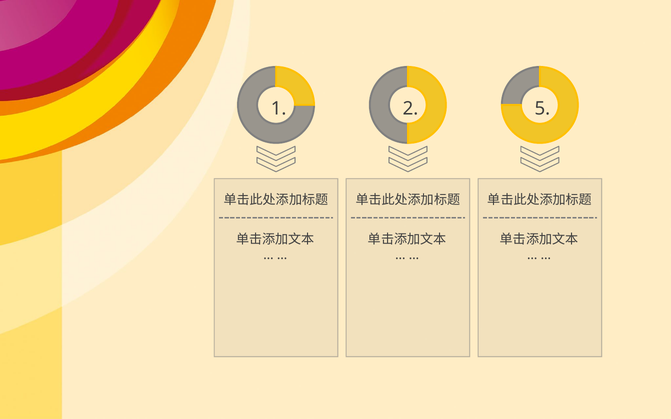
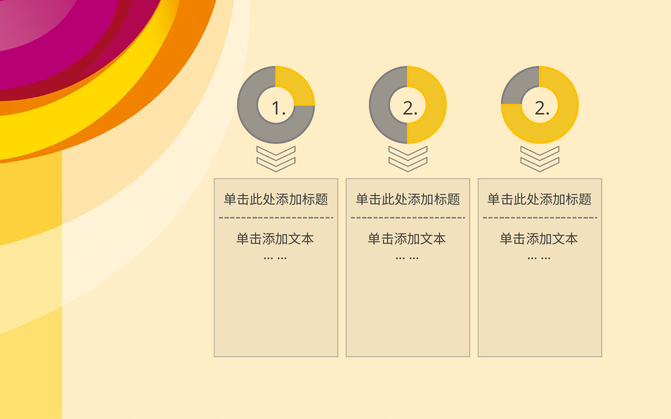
2 5: 5 -> 2 (542, 109)
